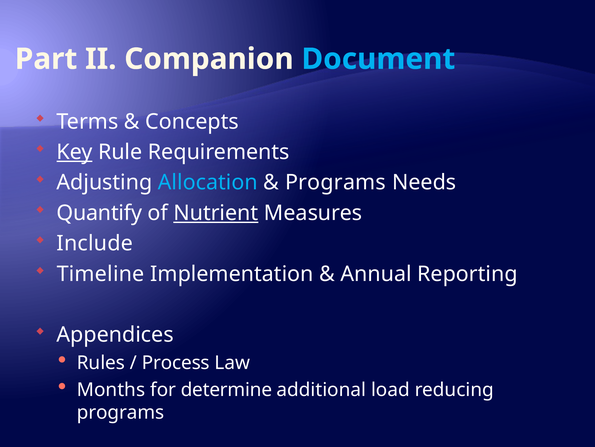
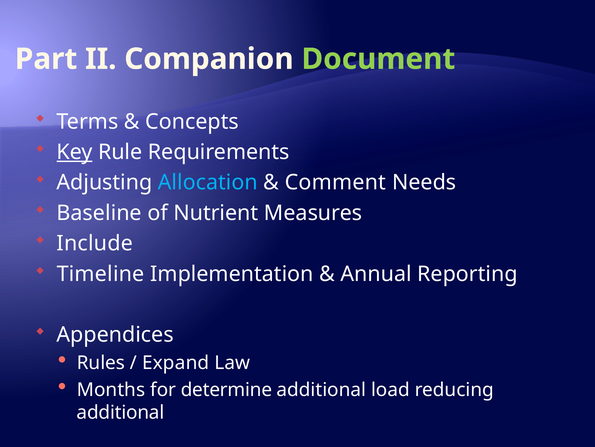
Document colour: light blue -> light green (378, 59)
Programs: Programs -> Comment (335, 182)
Quantify: Quantify -> Baseline (99, 213)
Nutrient underline: present -> none (216, 213)
Process: Process -> Expand (176, 362)
programs: programs -> additional (120, 412)
